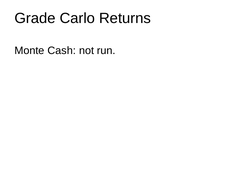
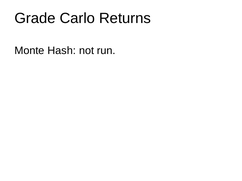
Cash: Cash -> Hash (62, 51)
